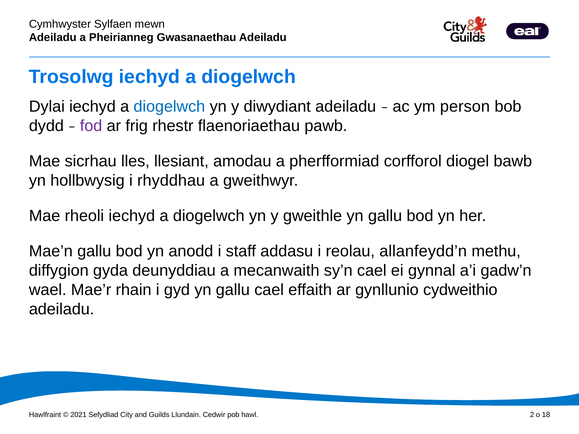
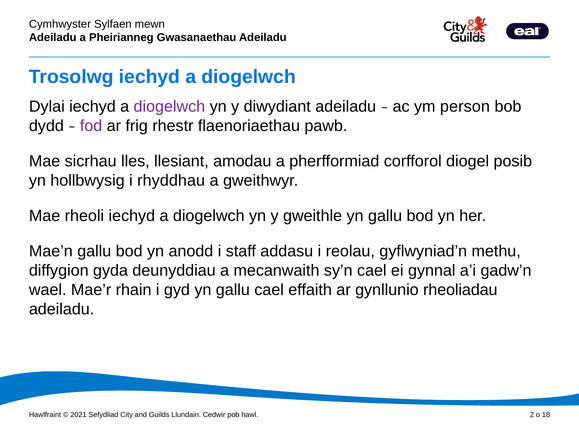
diogelwch colour: blue -> purple (169, 107)
bawb: bawb -> posib (513, 161)
allanfeydd’n: allanfeydd’n -> gyflwyniad’n (423, 251)
cydweithio: cydweithio -> rheoliadau (460, 290)
